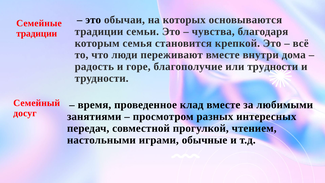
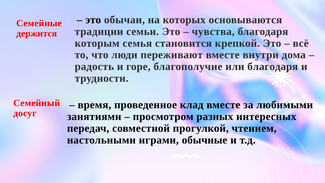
традиции: традиции -> держится (37, 33)
или трудности: трудности -> благодаря (273, 67)
